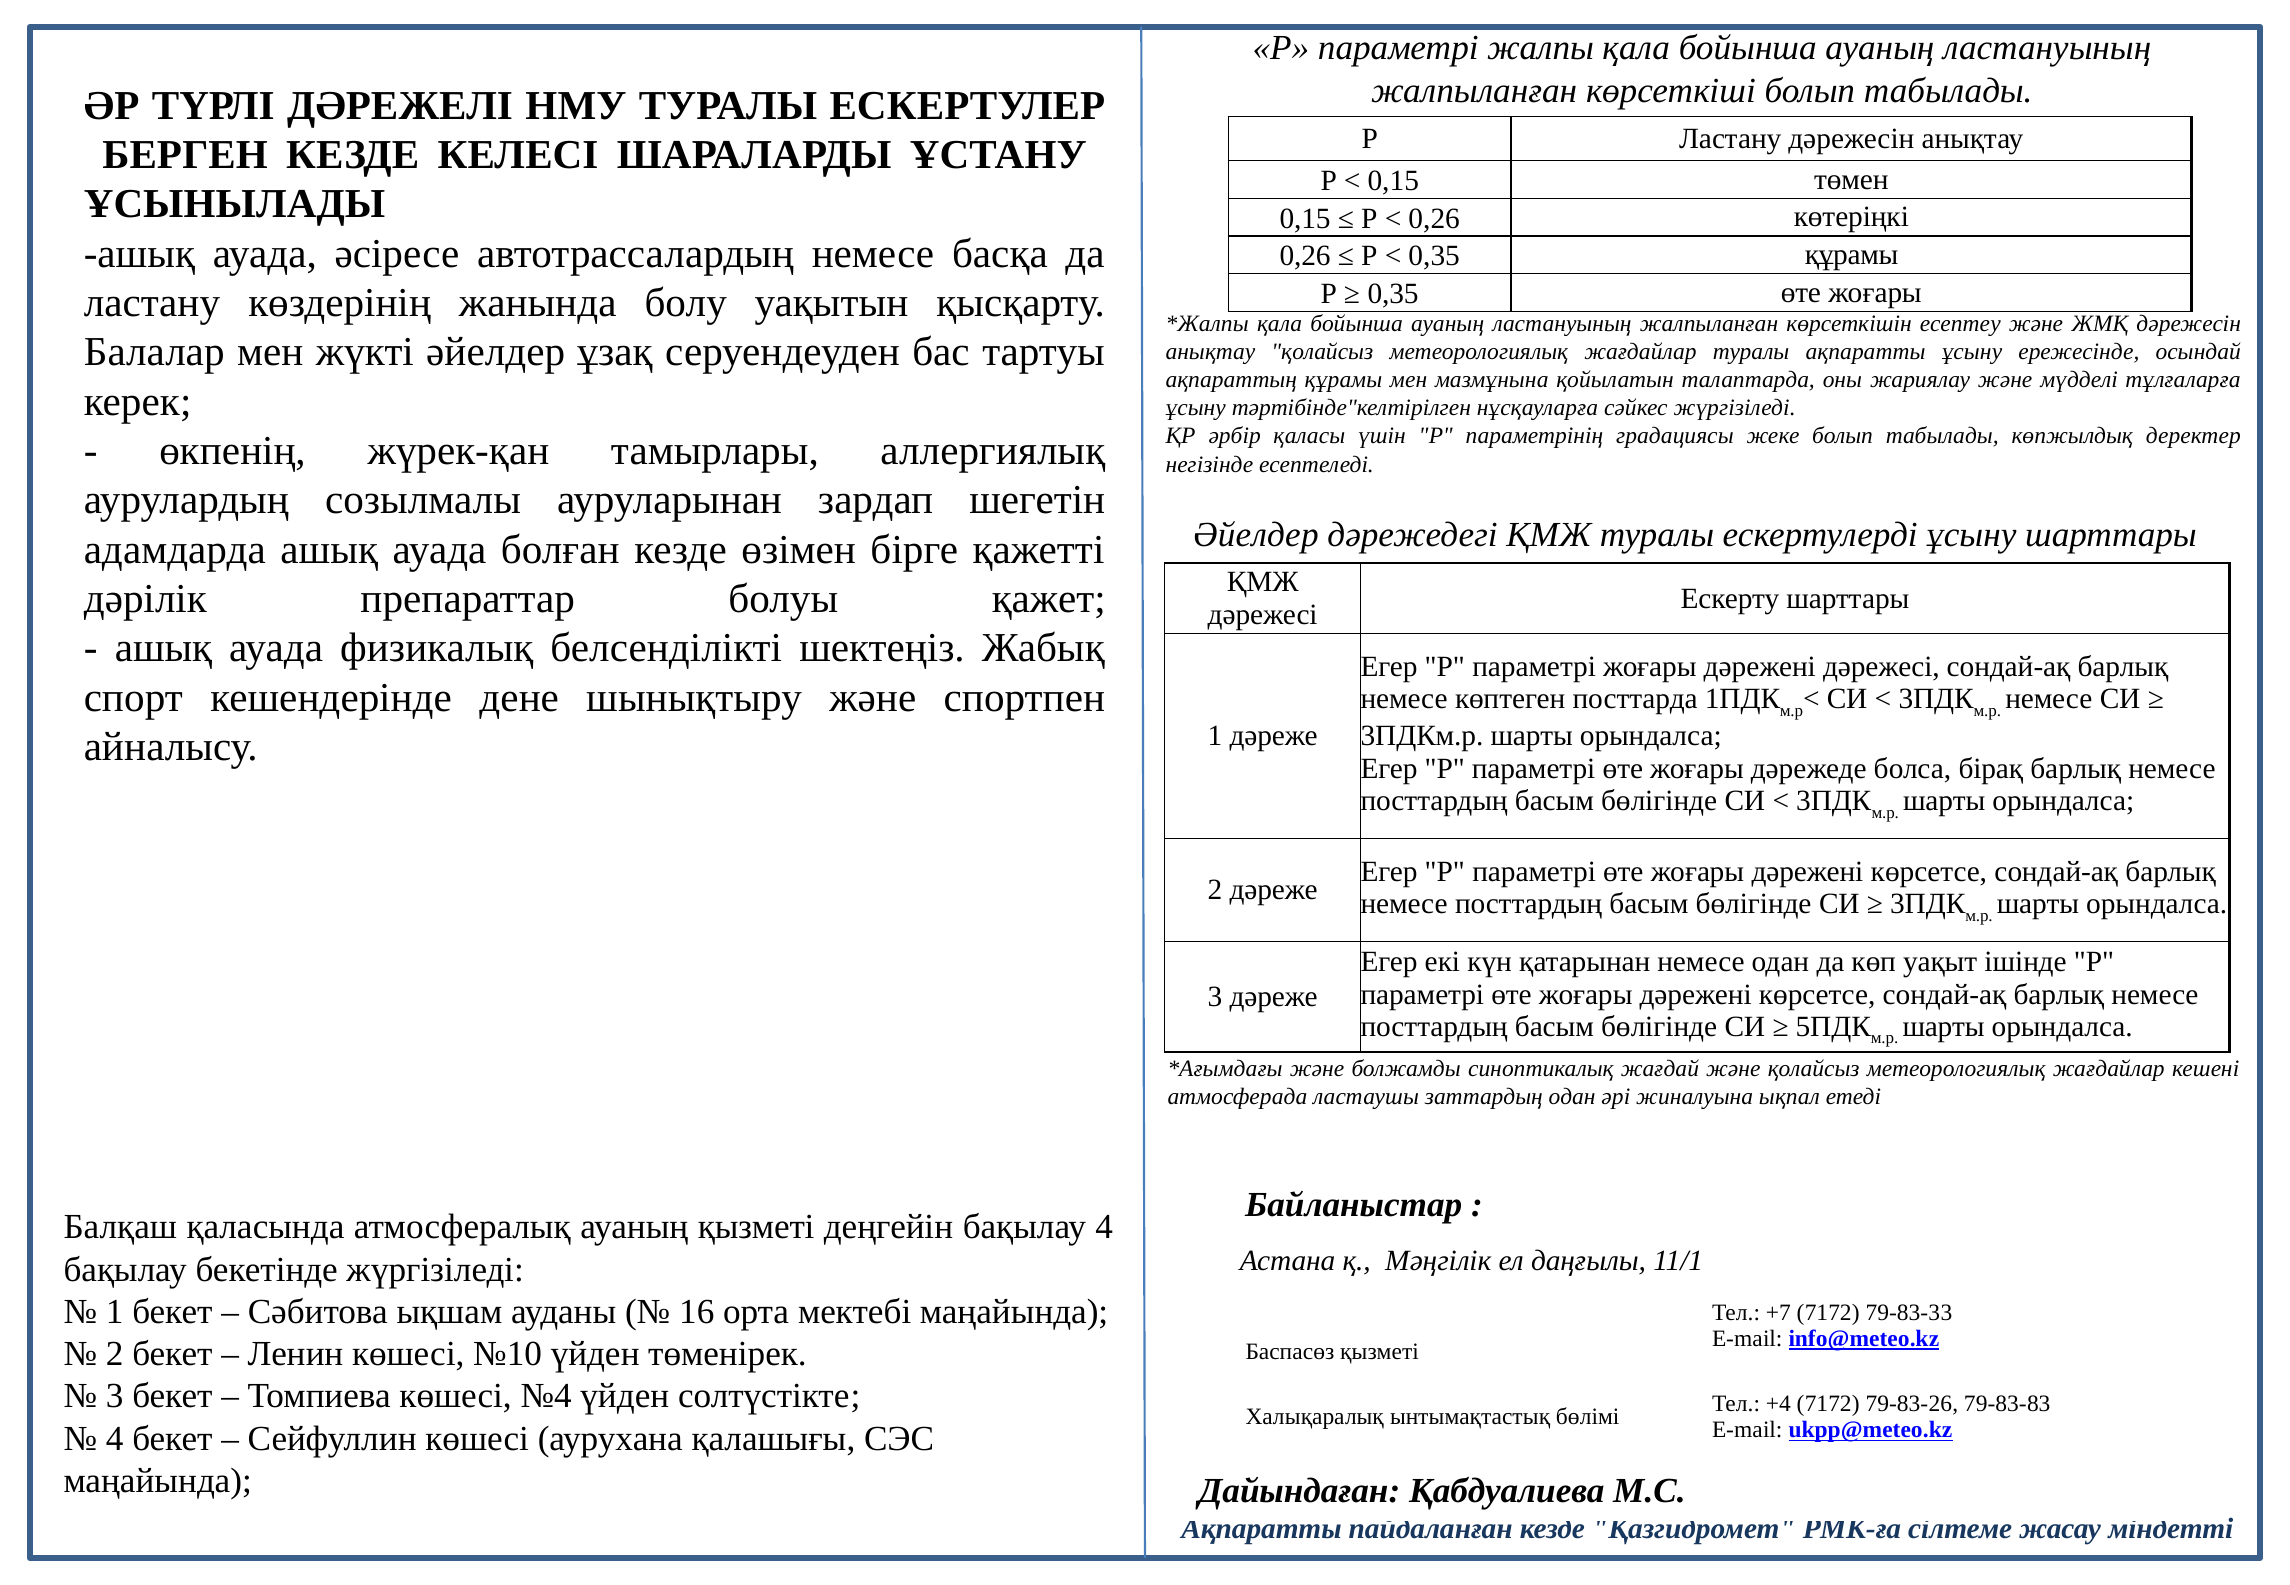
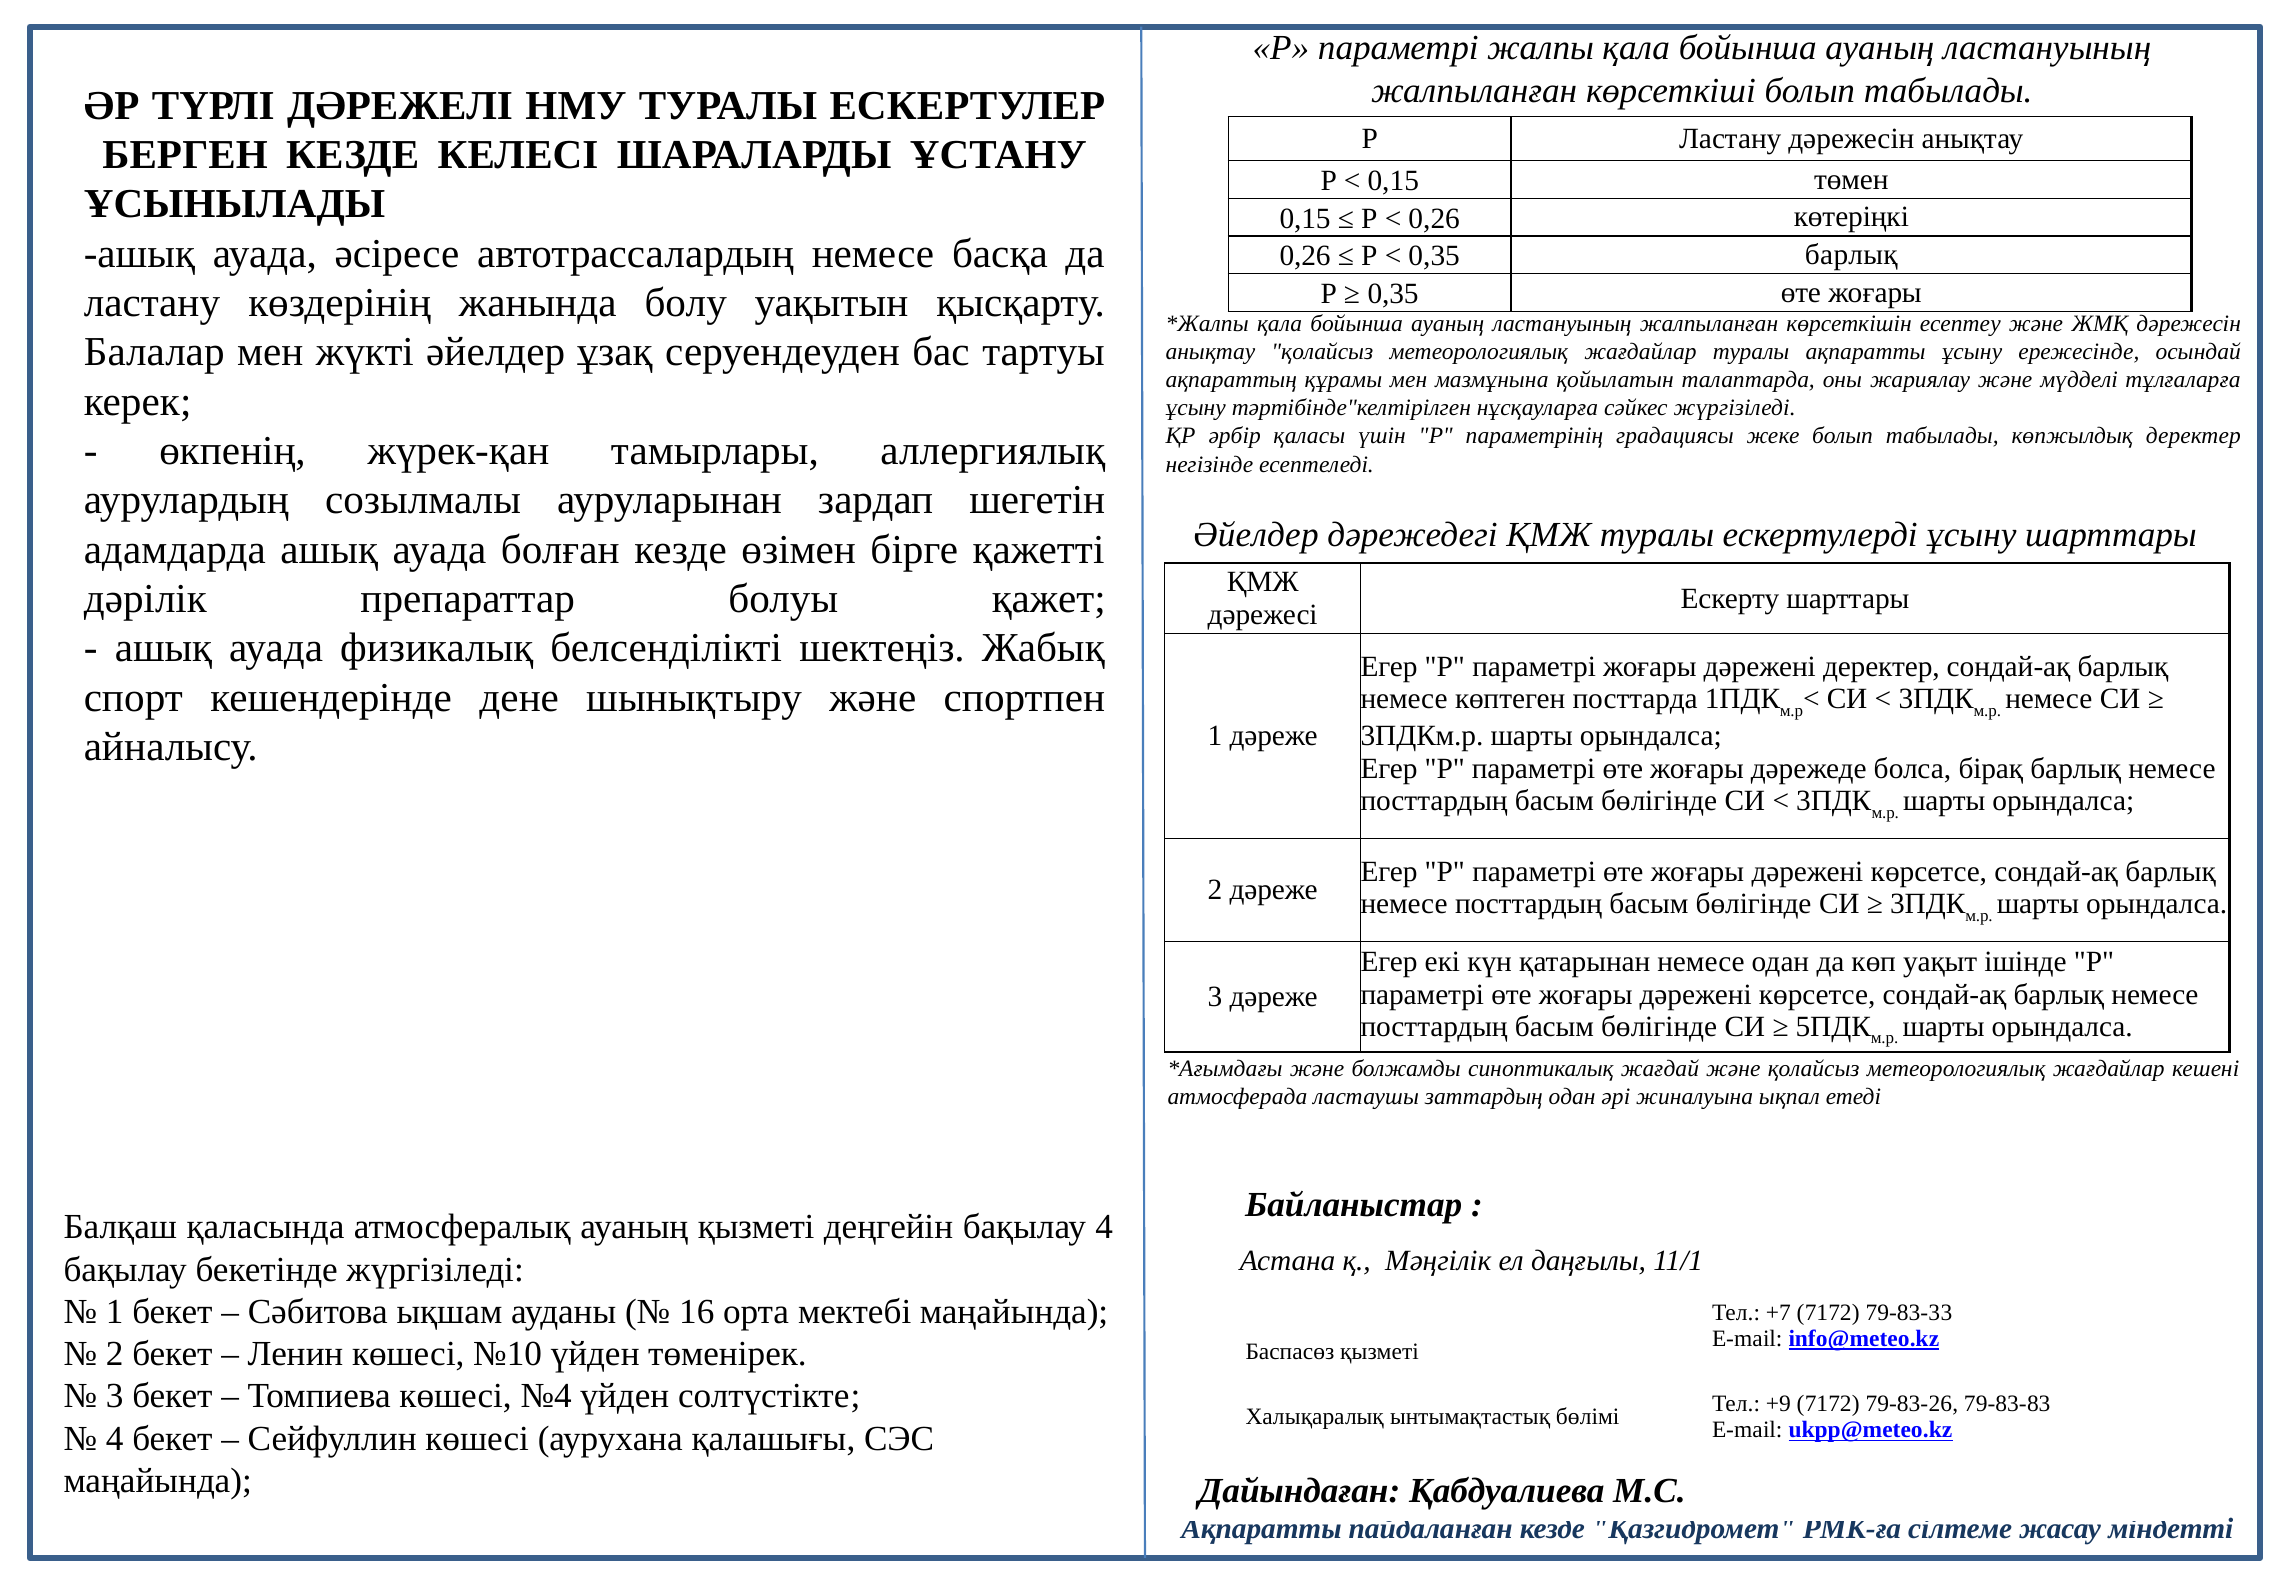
0,35 құрамы: құрамы -> барлық (1851, 255)
дәрежені дәрежесі: дәрежесі -> деректер (1881, 667)
+4: +4 -> +9 (1778, 1404)
